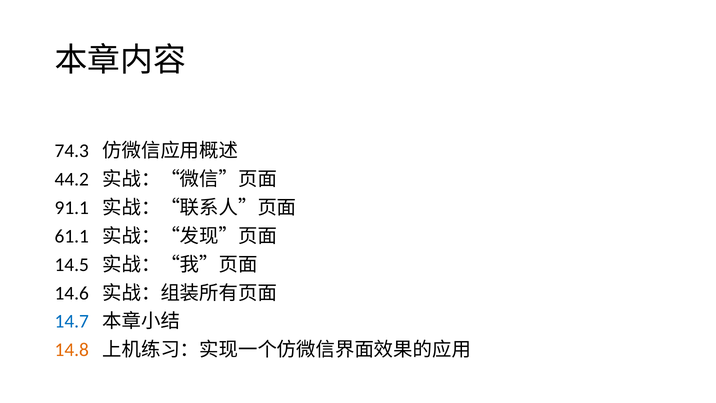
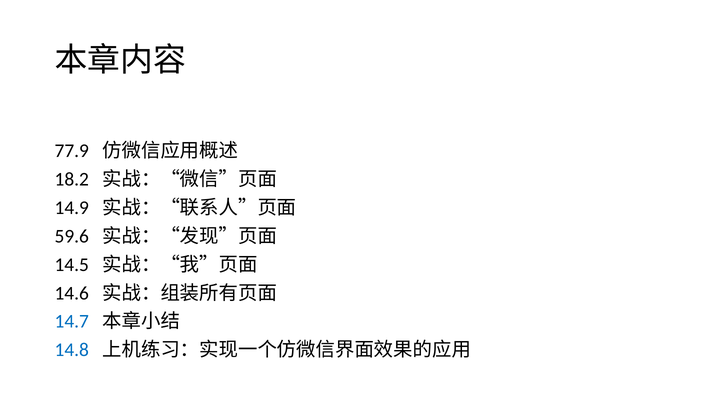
74.3: 74.3 -> 77.9 (72, 151)
44.2: 44.2 -> 18.2 (72, 179)
91.1: 91.1 -> 14.9 (72, 208)
61.1: 61.1 -> 59.6 (72, 236)
14.8 colour: orange -> blue (72, 350)
